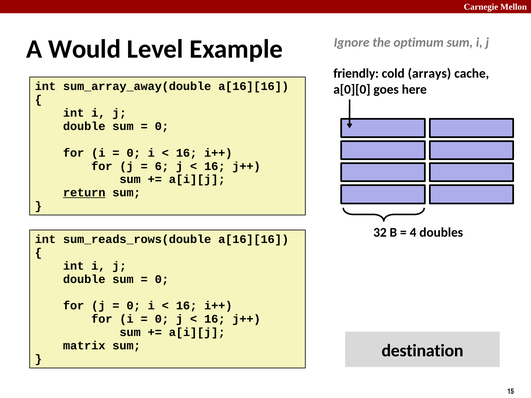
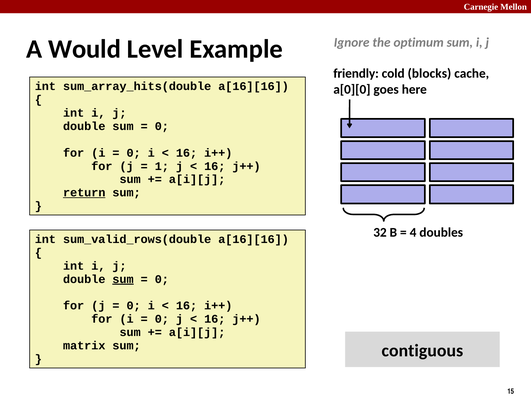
arrays: arrays -> blocks (429, 73)
sum_array_away(double: sum_array_away(double -> sum_array_hits(double (137, 86)
6: 6 -> 1 (162, 166)
sum_reads_rows(double: sum_reads_rows(double -> sum_valid_rows(double (137, 239)
sum underline: none -> present (123, 279)
destination: destination -> contiguous (422, 351)
